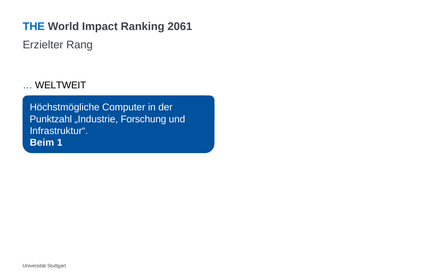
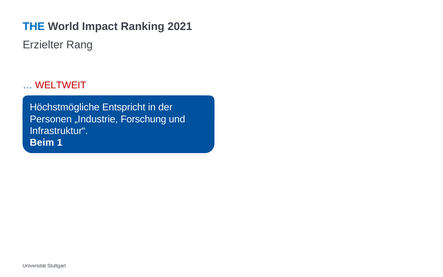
2061: 2061 -> 2021 (180, 27)
WELTWEIT colour: black -> red (61, 85)
Computer: Computer -> Entspricht (124, 107)
Punktzahl: Punktzahl -> Personen (51, 119)
